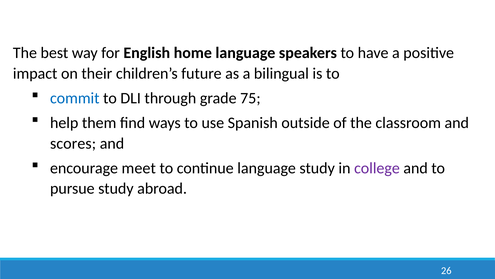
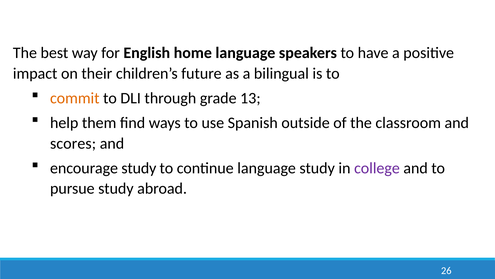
commit colour: blue -> orange (75, 98)
75: 75 -> 13 (250, 98)
encourage meet: meet -> study (139, 168)
